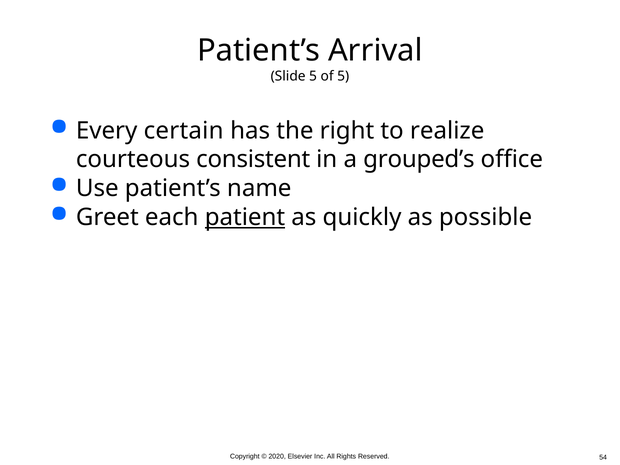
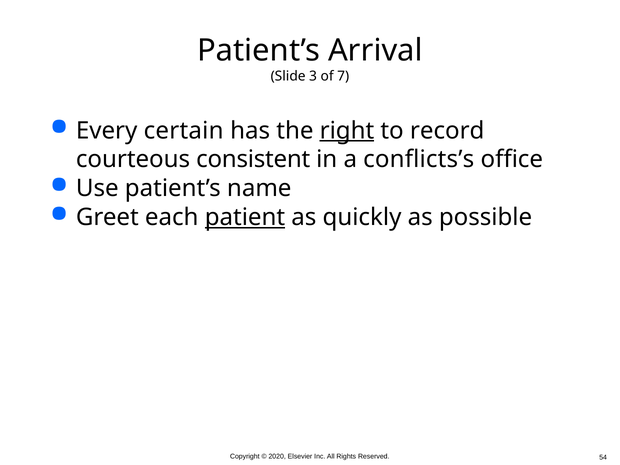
Slide 5: 5 -> 3 (313, 76)
of 5: 5 -> 7 (343, 76)
right underline: none -> present (347, 131)
realize: realize -> record (447, 131)
grouped’s: grouped’s -> conflicts’s (419, 160)
